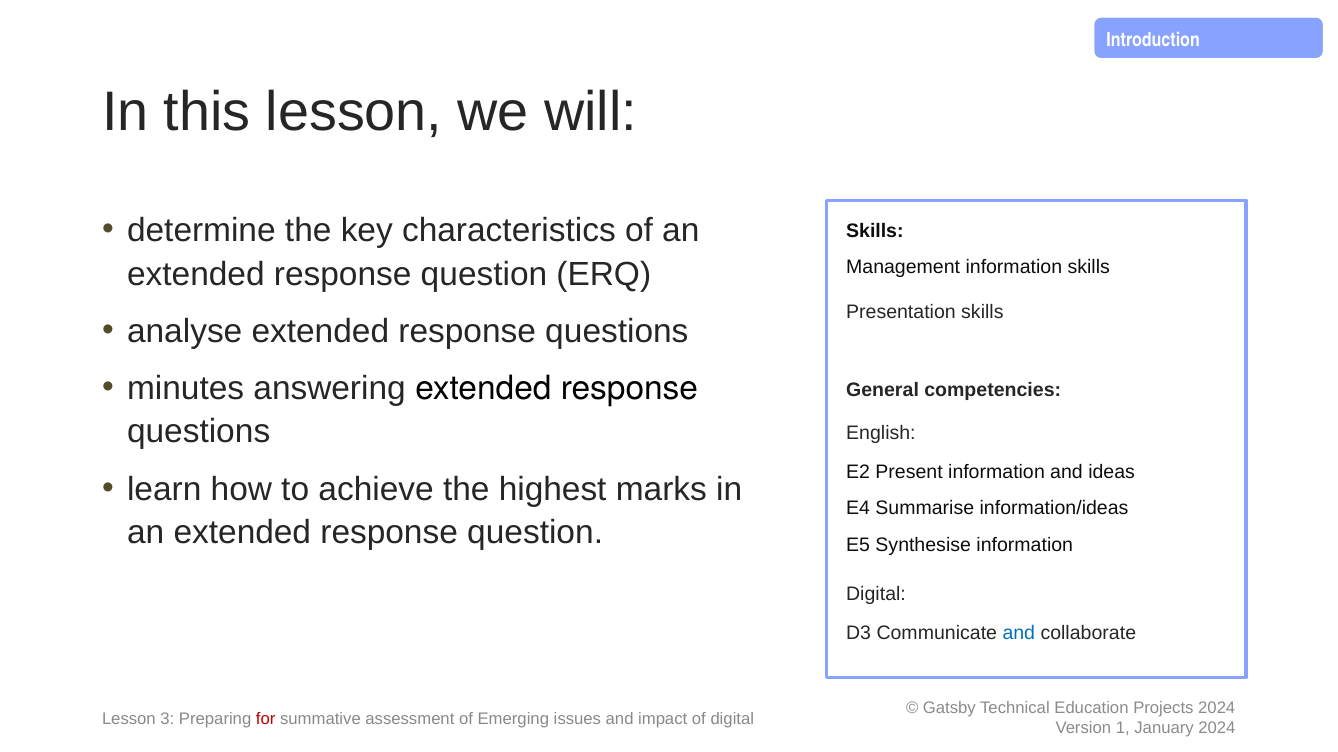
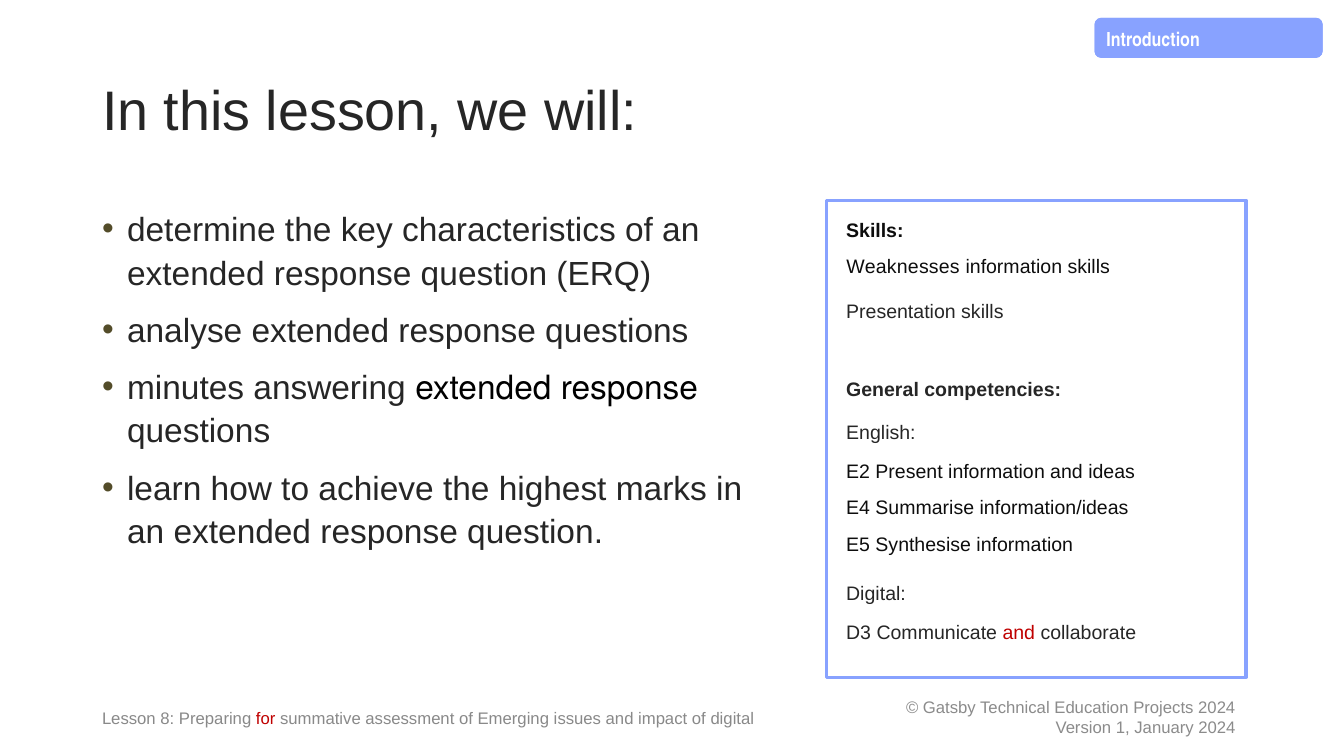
Management: Management -> Weaknesses (903, 267)
and colour: blue -> red (1019, 633)
3: 3 -> 8 (167, 720)
